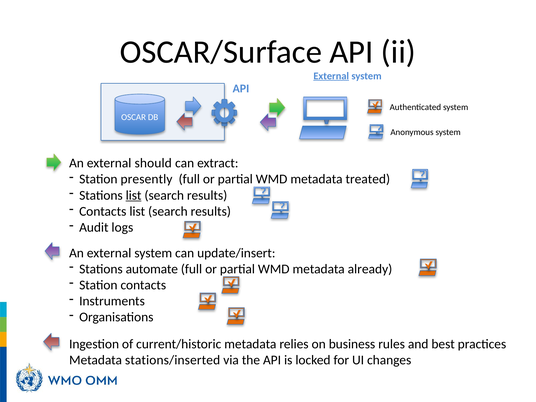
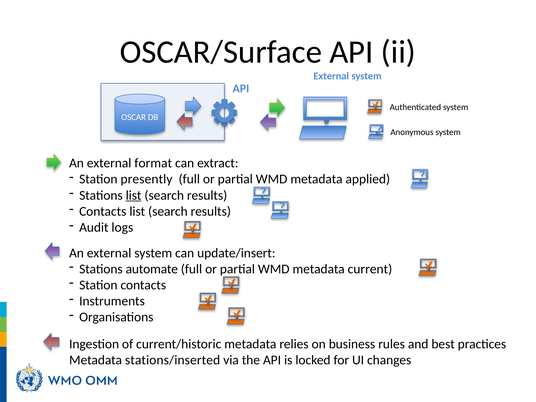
External underline: present -> none (331, 76)
should: should -> format (153, 163)
treated: treated -> applied (368, 179)
already: already -> current (370, 269)
